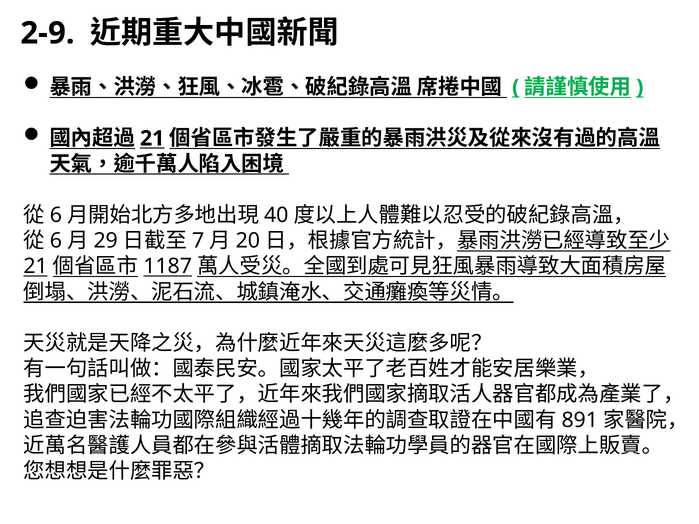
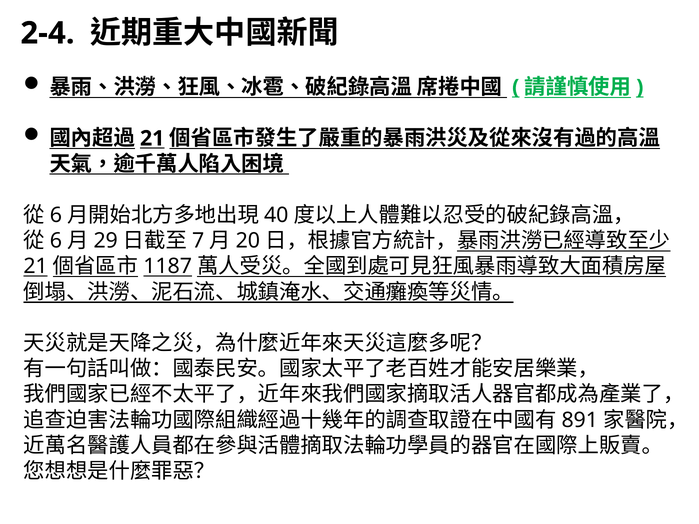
2-9: 2-9 -> 2-4 (47, 33)
